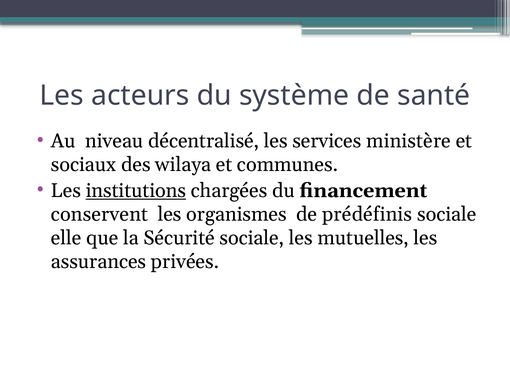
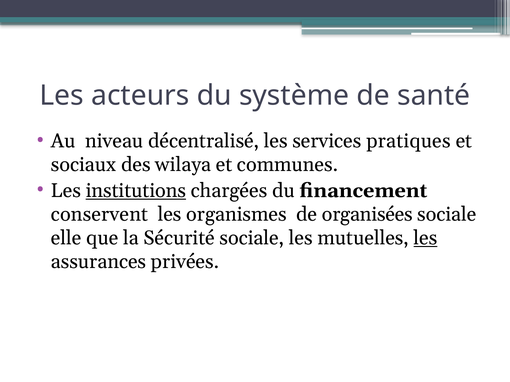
ministère: ministère -> pratiques (408, 141)
prédéfinis: prédéfinis -> organisées (367, 215)
les underline: none -> present (426, 238)
